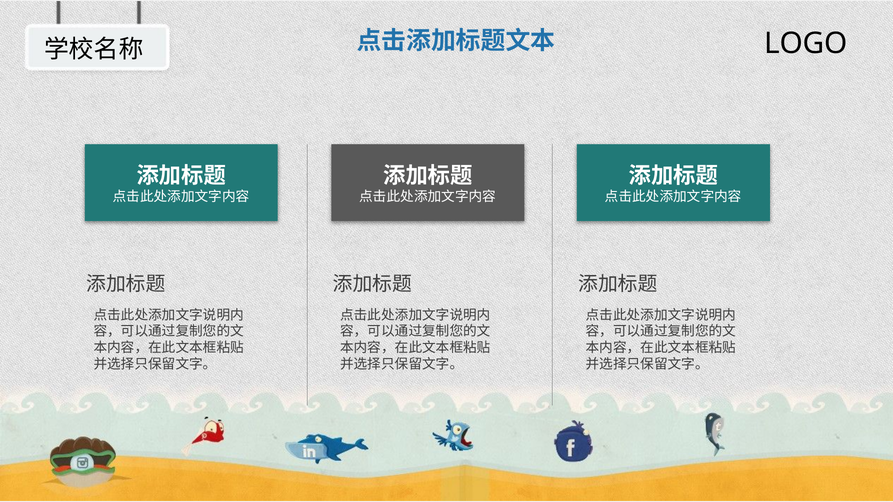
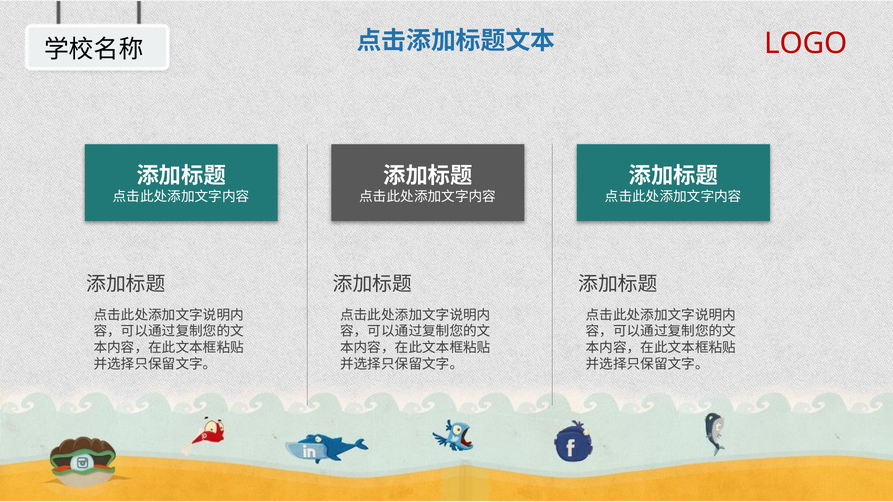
LOGO colour: black -> red (806, 43)
